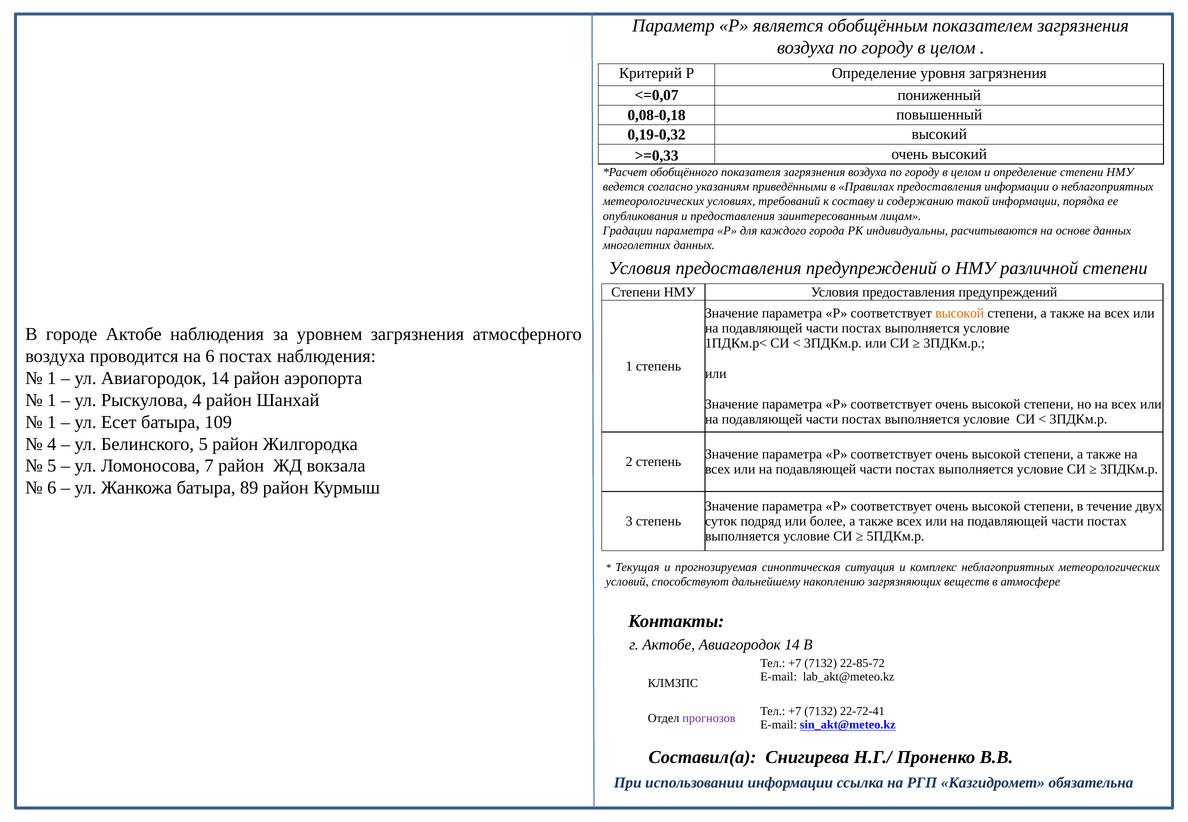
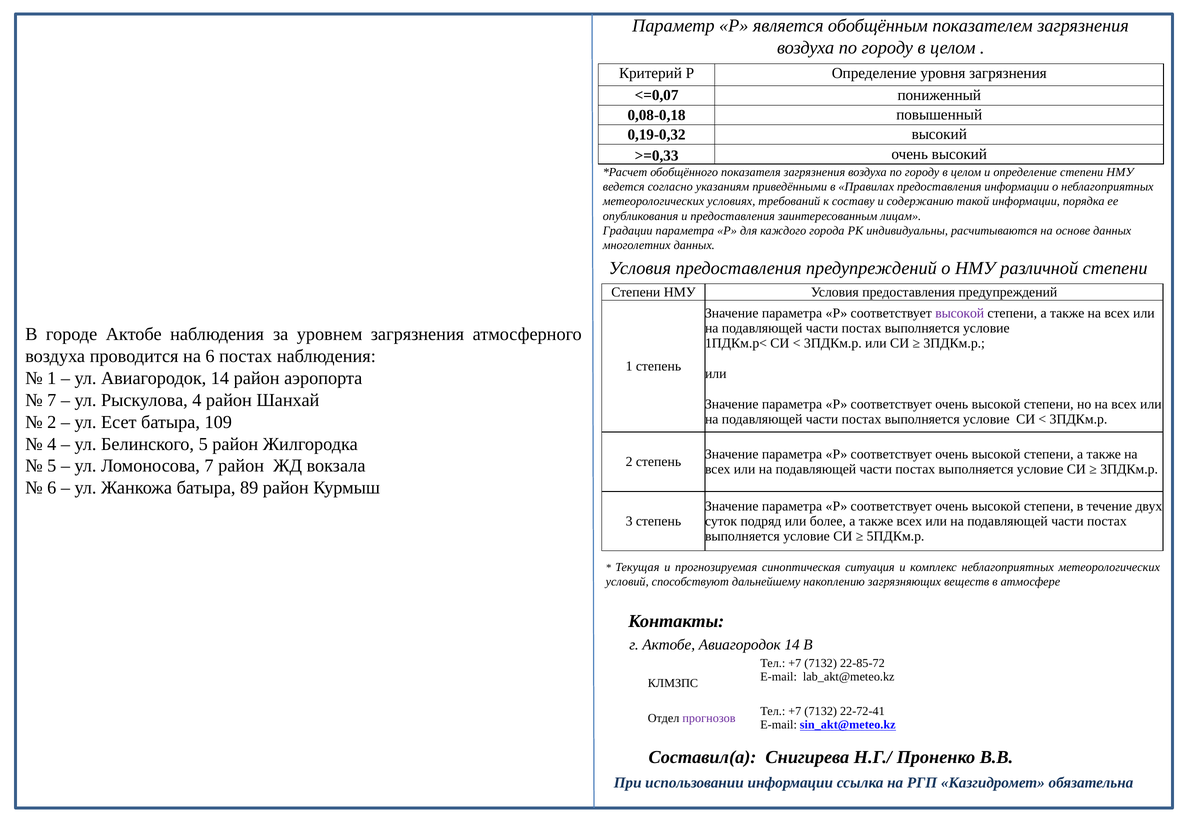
высокой colour: orange -> purple (960, 313)
1: 1 -> 7 (52, 400)
1: 1 -> 2 (52, 422)
